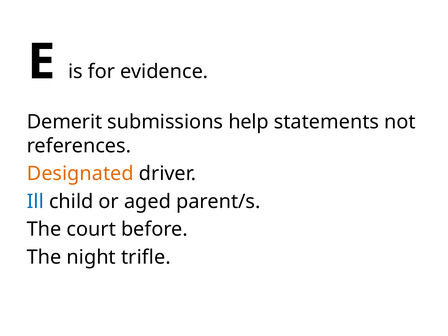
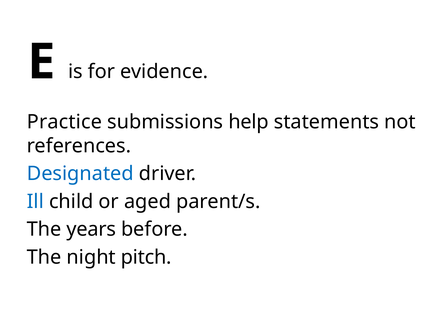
Demerit: Demerit -> Practice (64, 122)
Designated colour: orange -> blue (80, 174)
court: court -> years (91, 229)
trifle: trifle -> pitch (146, 257)
